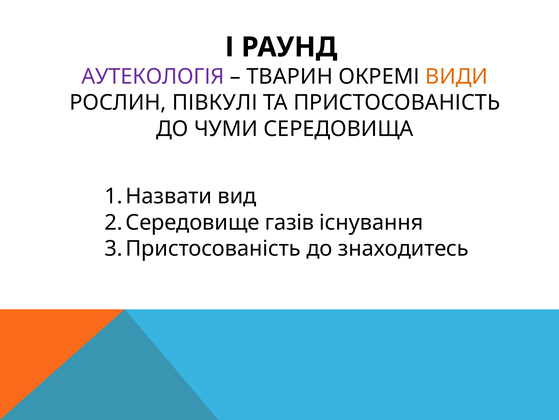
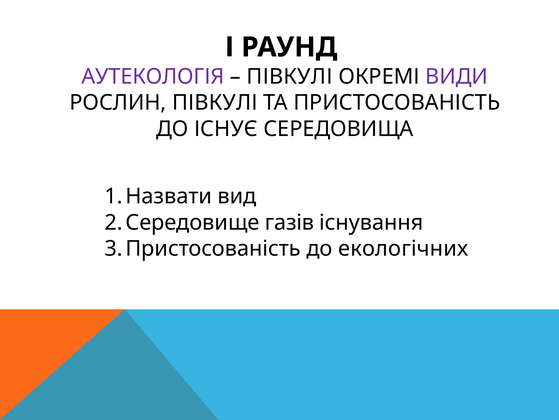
ТВАРИН: ТВАРИН -> ПІВКУЛІ (290, 76)
ВИДИ colour: orange -> purple (457, 76)
ЧУМИ: ЧУМИ -> ІСНУЄ (226, 129)
знаходитесь: знаходитесь -> екологічних (403, 248)
